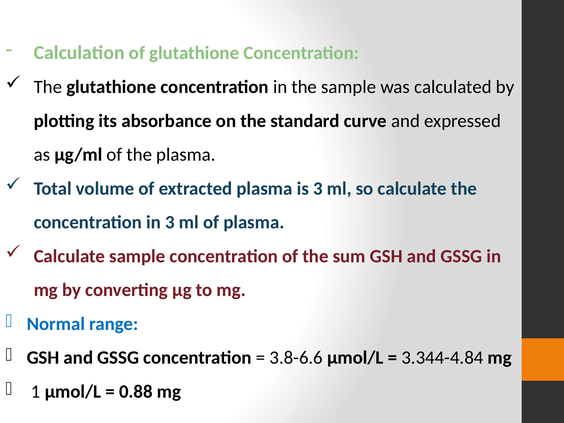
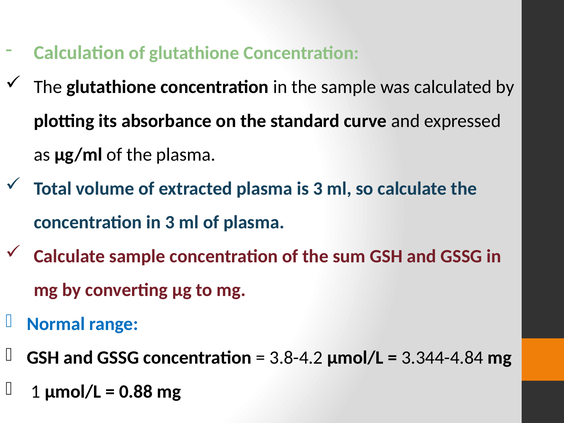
3.8-6.6: 3.8-6.6 -> 3.8-4.2 (296, 358)
